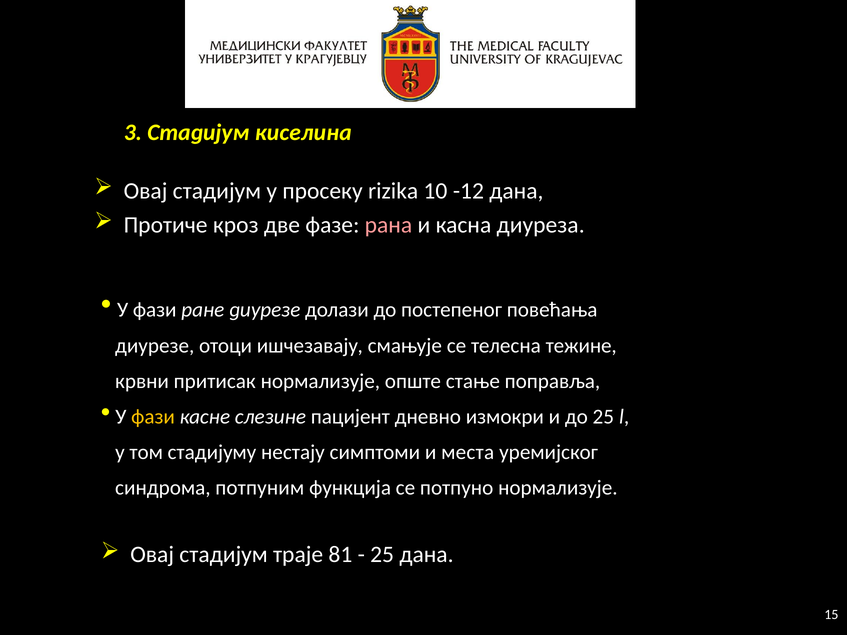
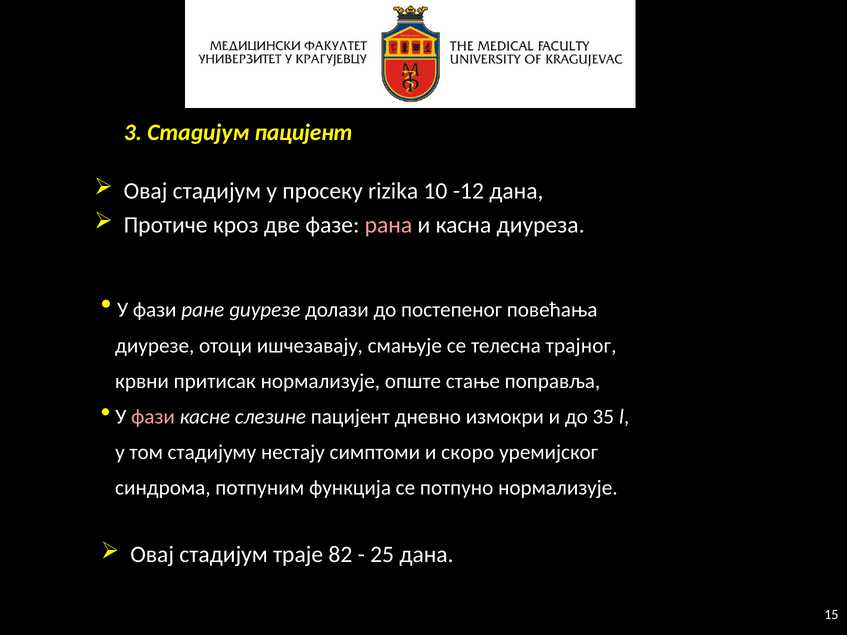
Стадијум киселина: киселина -> пацијент (304, 132)
тежине: тежине -> трајног (581, 346)
фази colour: yellow -> pink (153, 417)
до 25: 25 -> 35 (603, 417)
места: места -> скоро (468, 453)
81: 81 -> 82 (340, 555)
